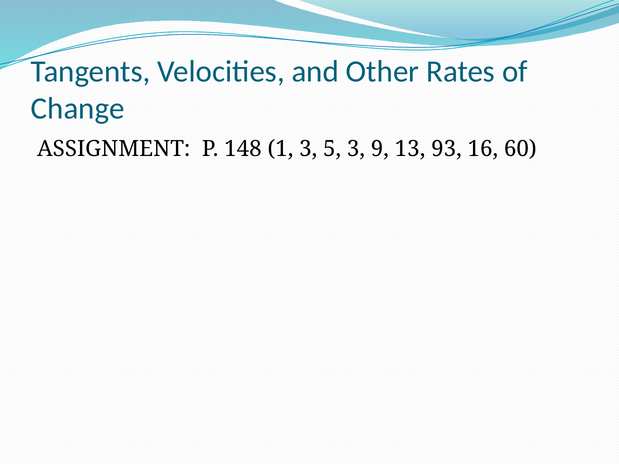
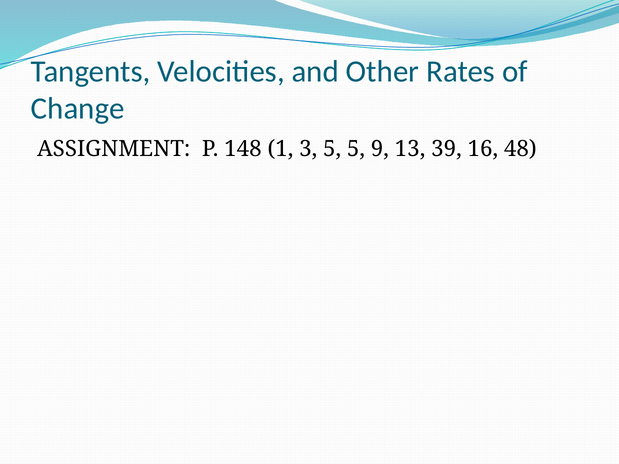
5 3: 3 -> 5 (356, 149)
93: 93 -> 39 (446, 149)
60: 60 -> 48 (520, 149)
